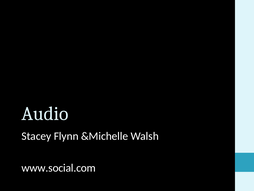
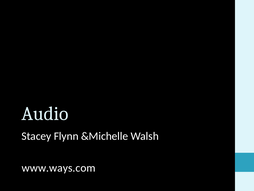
www.social.com: www.social.com -> www.ways.com (59, 167)
